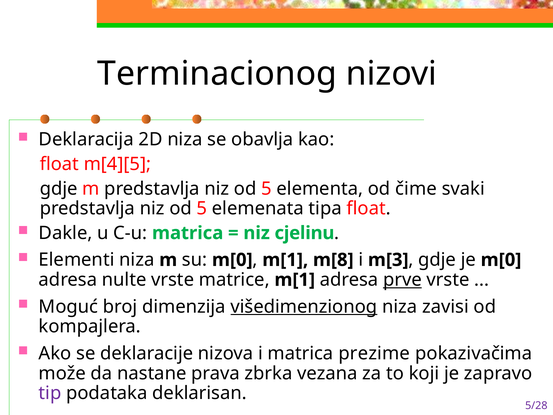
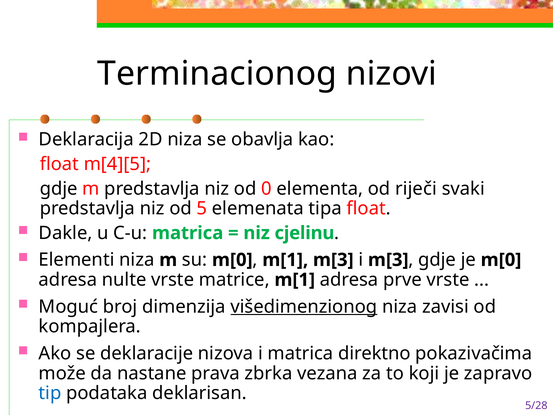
5: 5 -> 0 (267, 188)
čime: čime -> riječi (416, 188)
m[1 m[8: m[8 -> m[3 (333, 260)
prve underline: present -> none (402, 280)
prezime: prezime -> direktno (374, 353)
tip colour: purple -> blue (50, 393)
